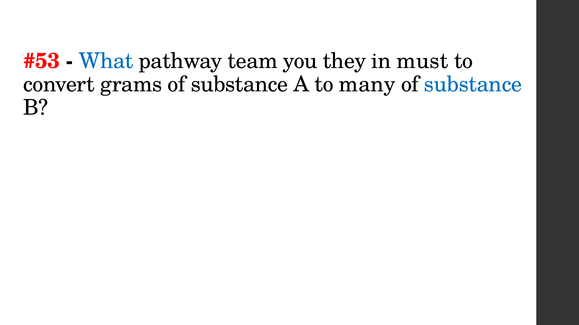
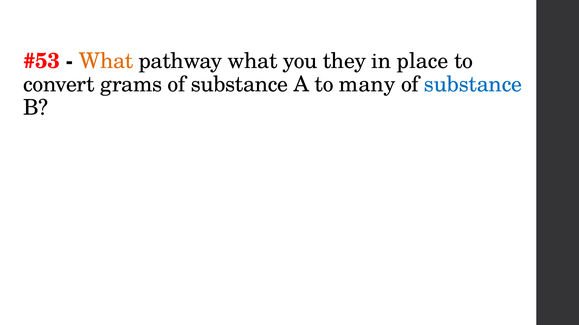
What colour: blue -> orange (106, 61)
pathway team: team -> what (253, 61)
must: must -> place (423, 61)
